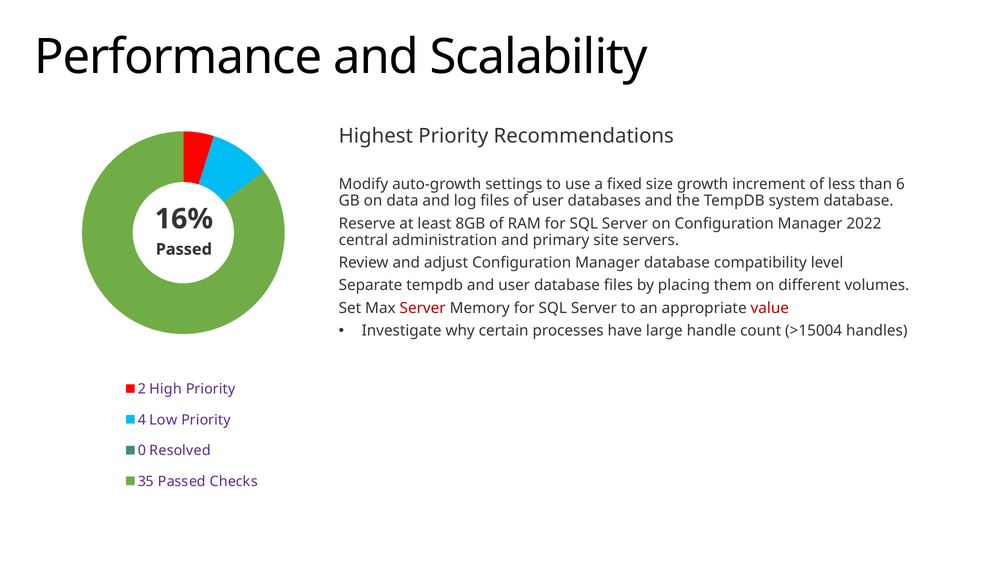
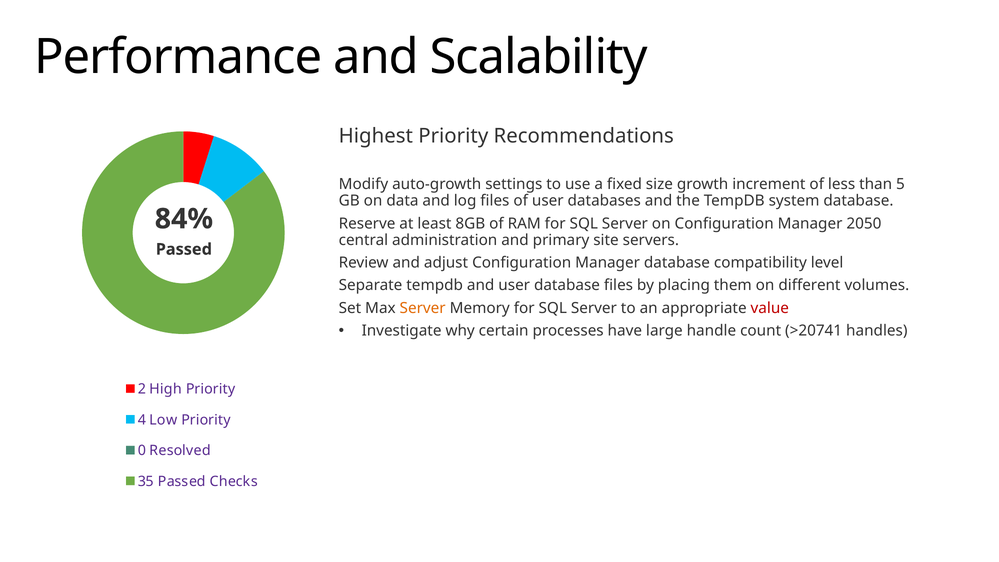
6: 6 -> 5 (900, 184)
16%: 16% -> 84% (184, 219)
2022: 2022 -> 2050 (864, 223)
Server colour: red -> orange (423, 308)
>15004: >15004 -> >20741 (814, 331)
